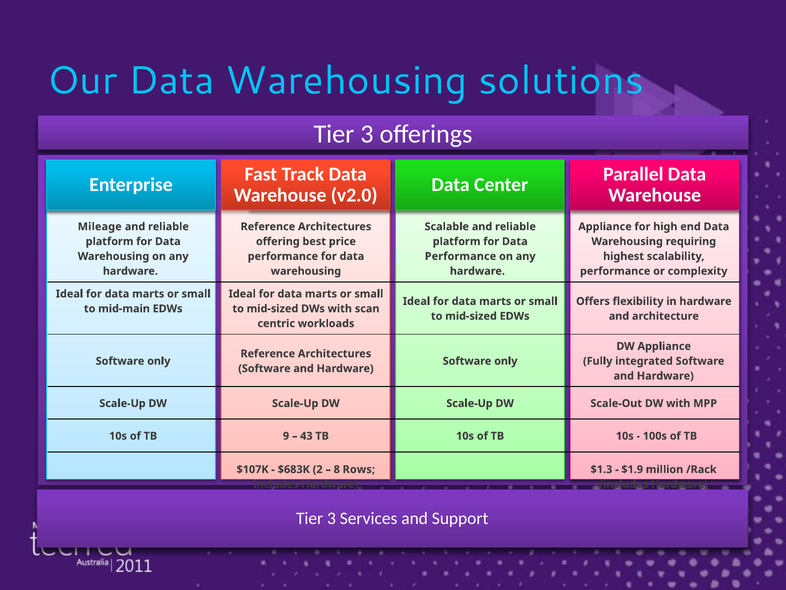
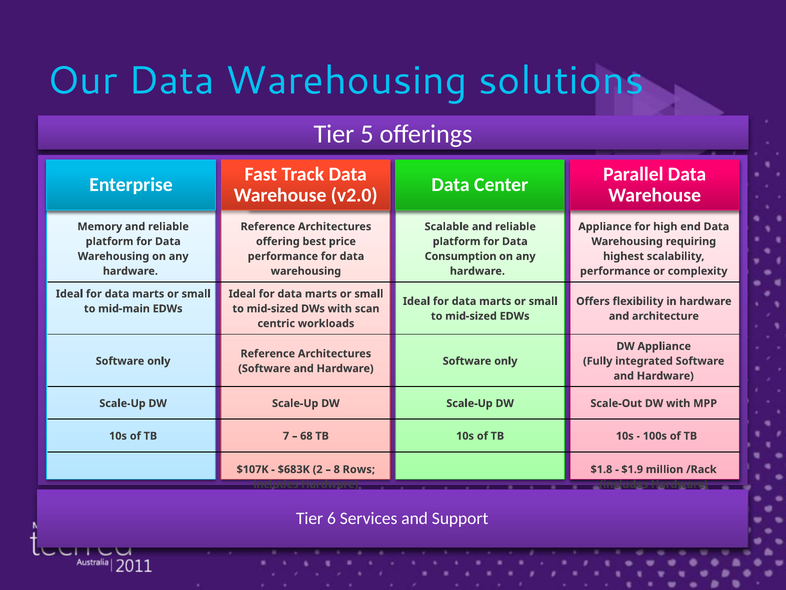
3: 3 -> 5 (367, 134)
Mileage: Mileage -> Memory (100, 226)
Performance: Performance -> Consumption (461, 256)
9: 9 -> 7 (286, 436)
43: 43 -> 68 (306, 436)
$1.3: $1.3 -> $1.8 (601, 469)
3: 3 -> 6 (331, 518)
